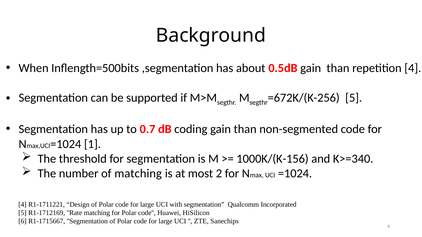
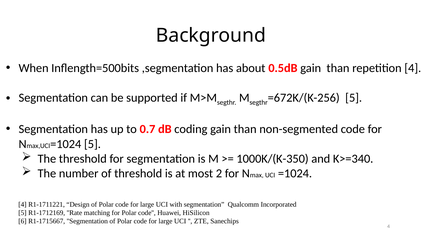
=1024 1: 1 -> 5 (92, 144)
1000K/(K-156: 1000K/(K-156 -> 1000K/(K-350 (273, 159)
of matching: matching -> threshold (138, 174)
